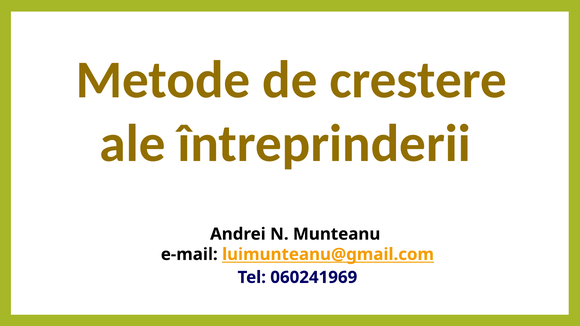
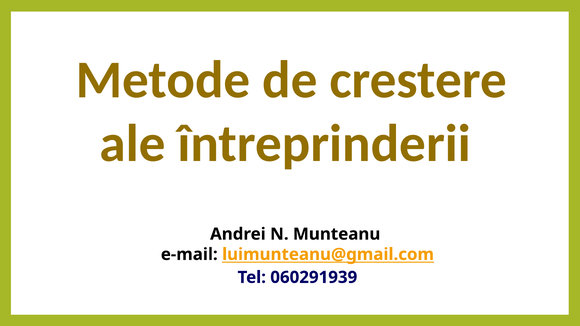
060241969: 060241969 -> 060291939 (314, 278)
